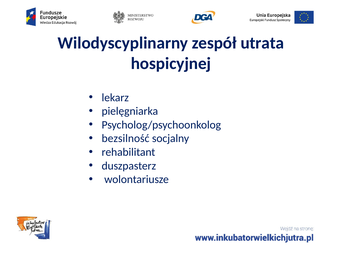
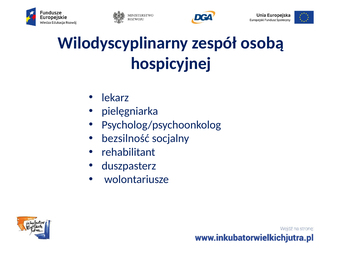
utrata: utrata -> osobą (262, 43)
